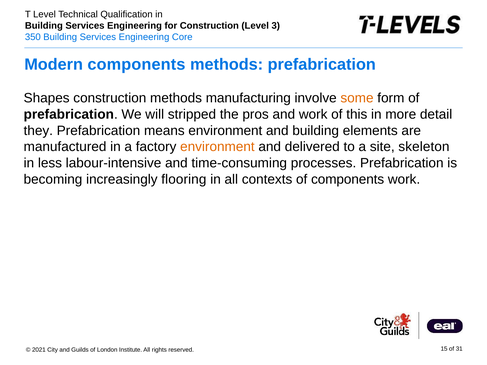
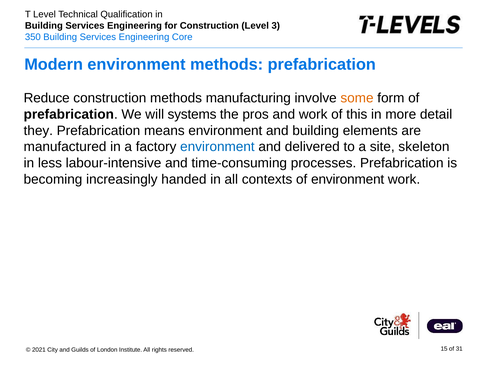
Modern components: components -> environment (136, 65)
Shapes: Shapes -> Reduce (47, 98)
stripped: stripped -> systems (192, 114)
environment colour: orange -> blue (217, 147)
flooring: flooring -> handed (184, 179)
of components: components -> environment (348, 179)
